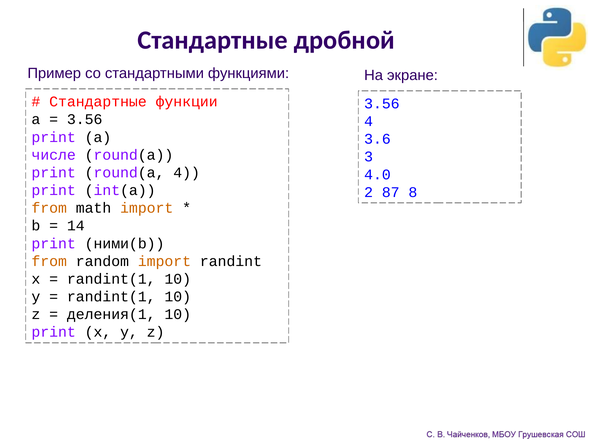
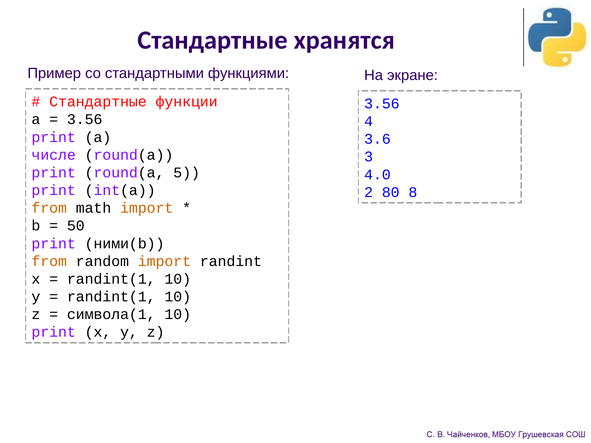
дробной: дробной -> хранятся (344, 40)
round(a 4: 4 -> 5 (187, 173)
87: 87 -> 80 (391, 192)
14: 14 -> 50 (76, 226)
деления(1: деления(1 -> символа(1 (111, 315)
